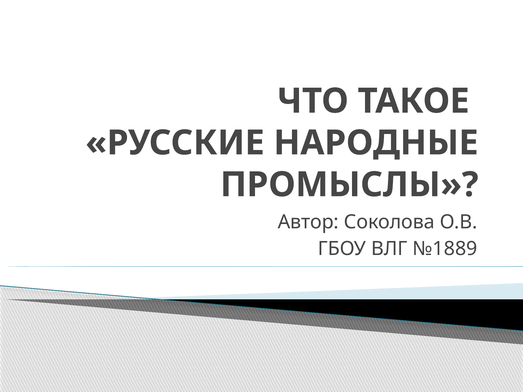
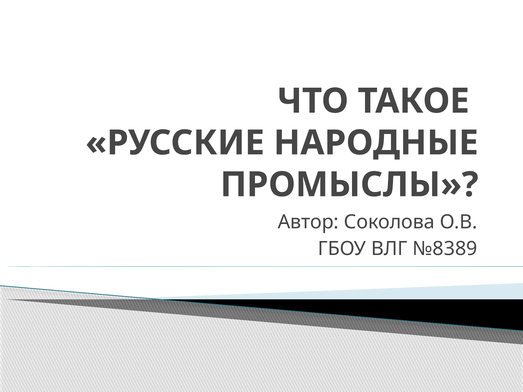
№1889: №1889 -> №8389 (445, 249)
